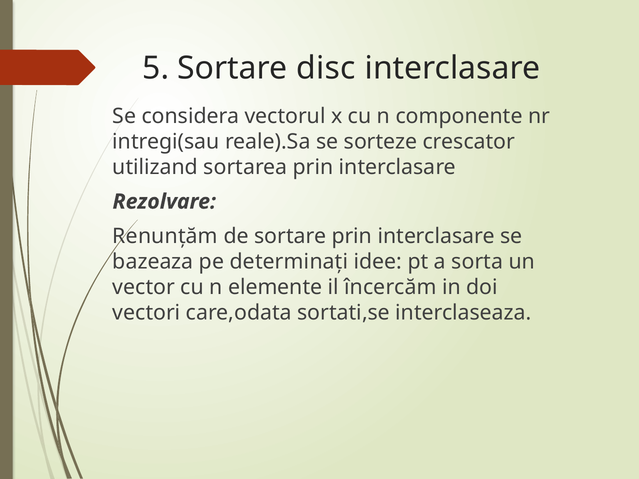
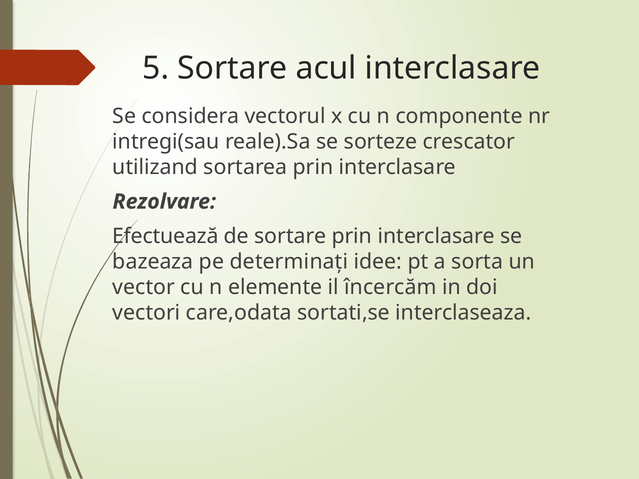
disc: disc -> acul (326, 68)
Renunţăm: Renunţăm -> Efectuează (165, 236)
